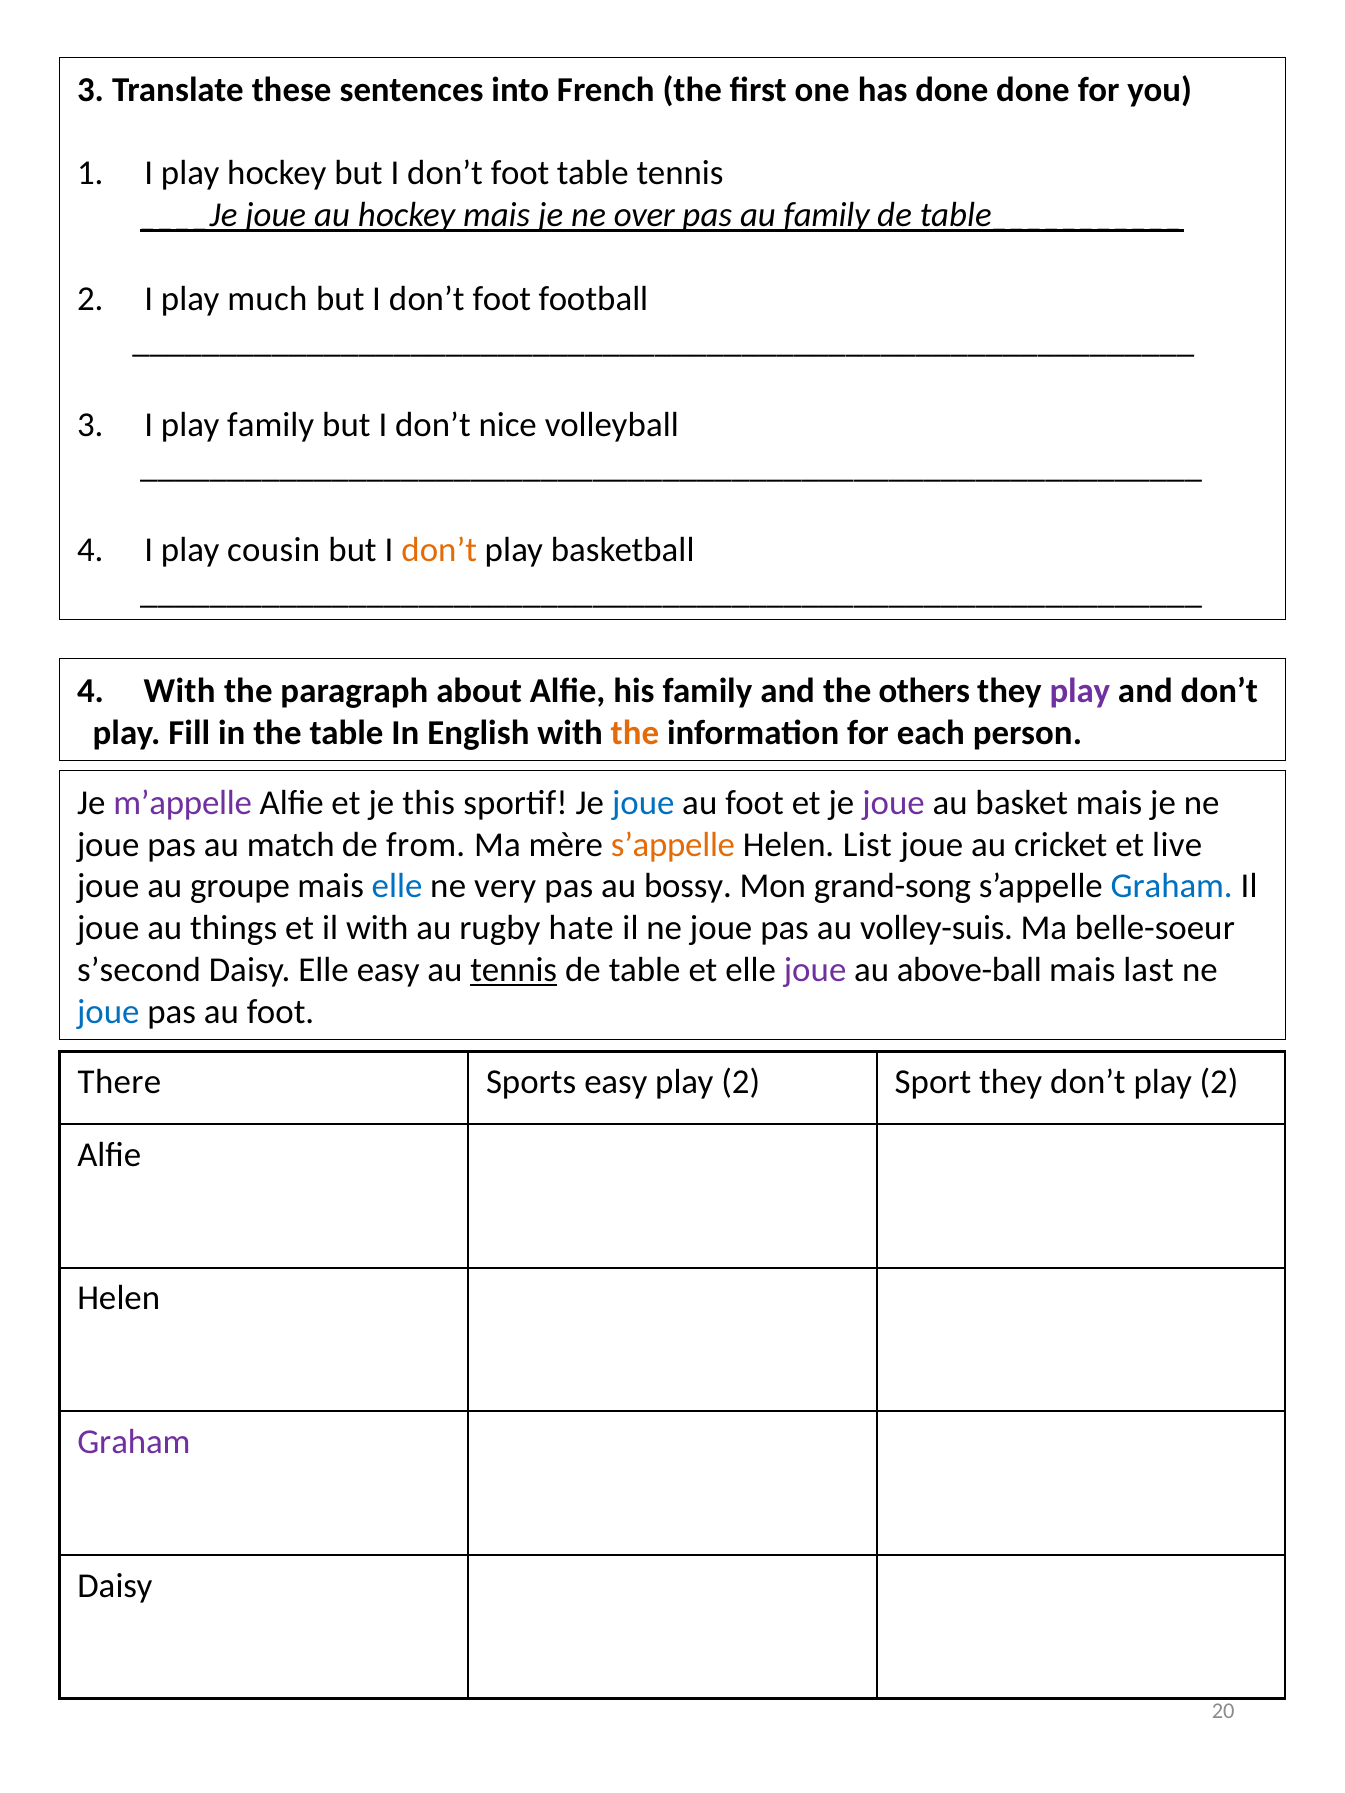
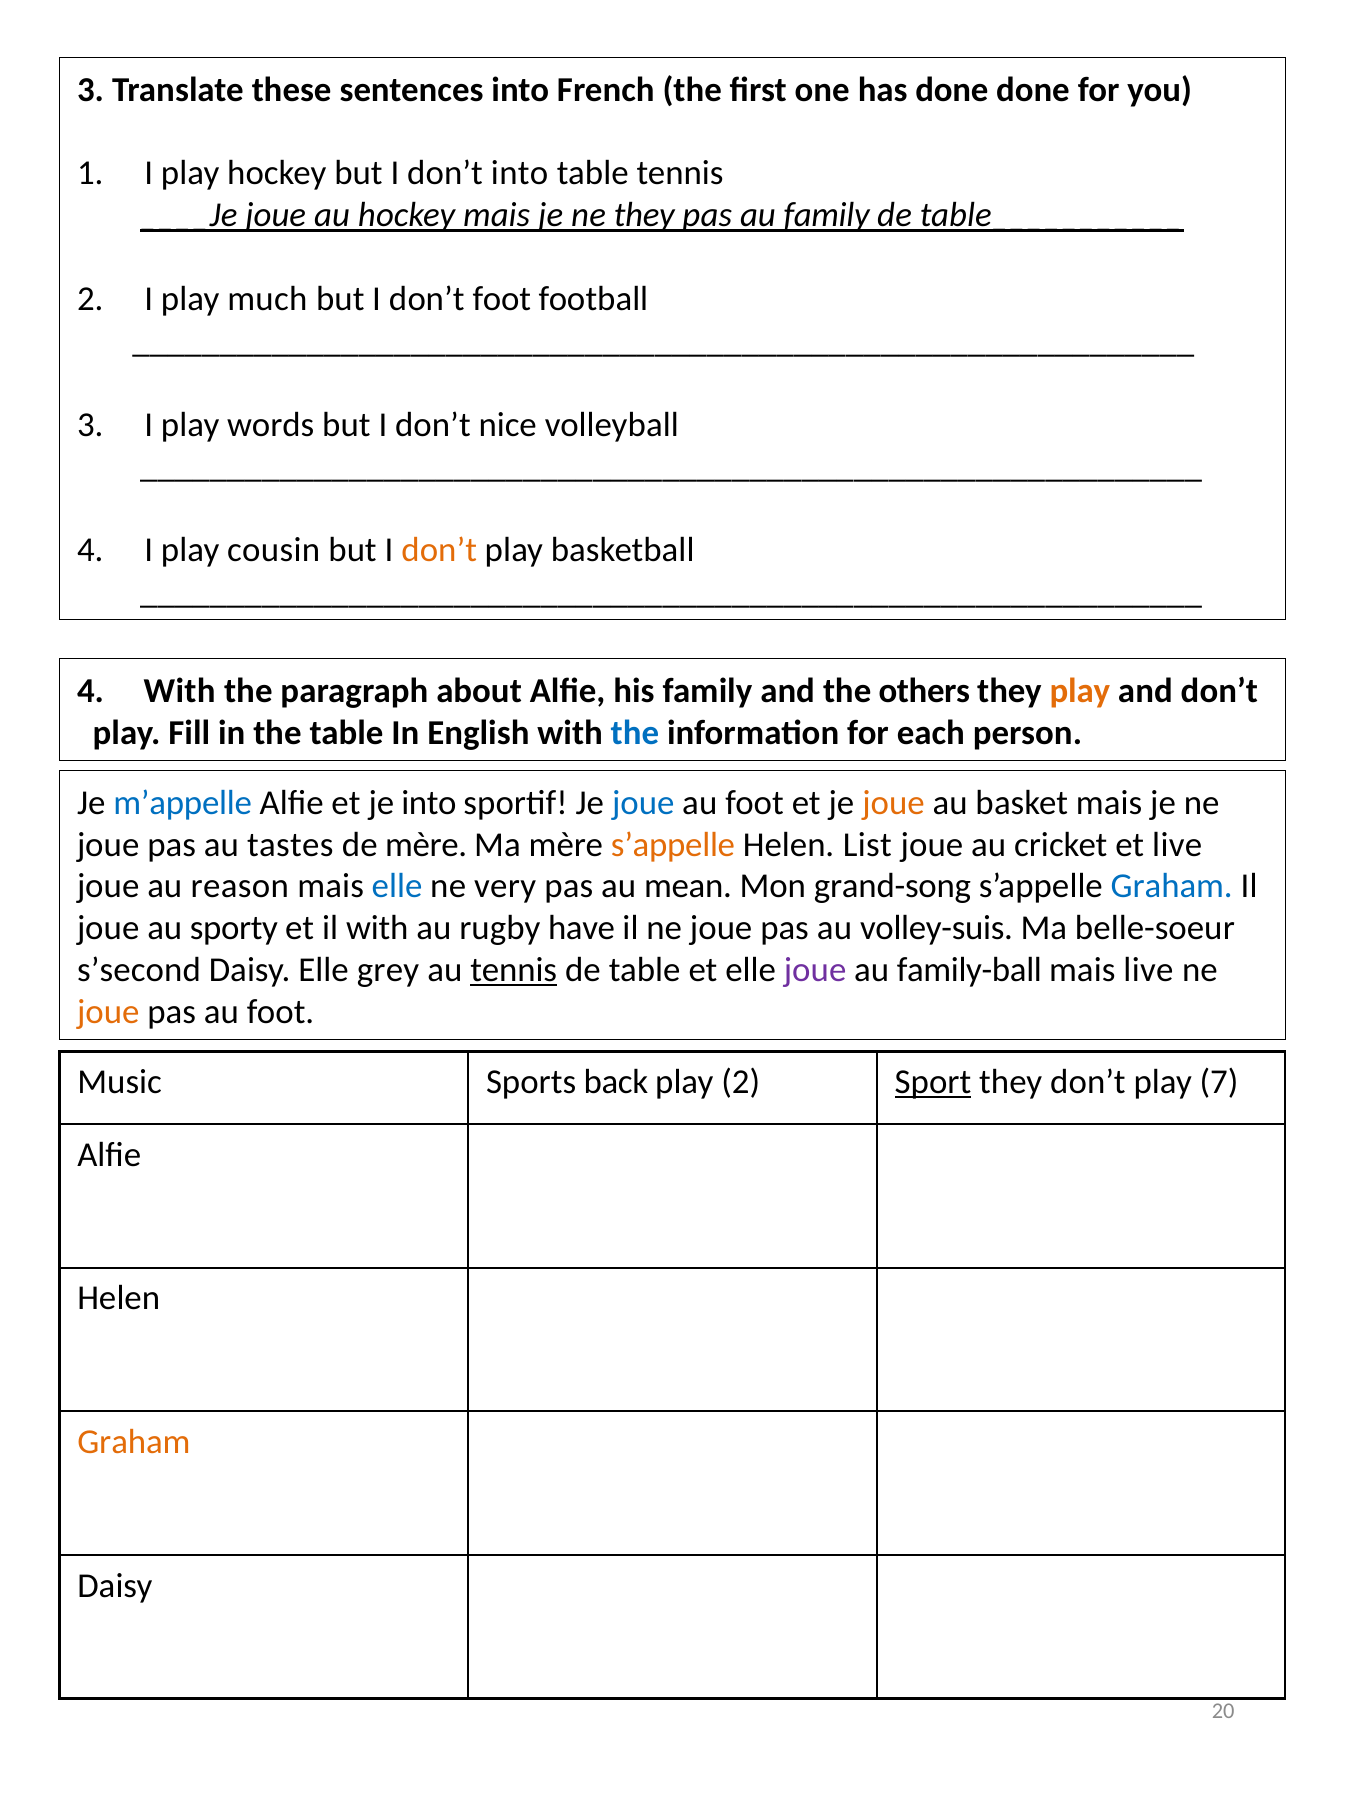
foot: foot -> into (520, 173)
ne over: over -> they (644, 215)
play family: family -> words (271, 425)
play colour: purple -> orange (1080, 691)
the colour: orange -> blue (635, 733)
m’appelle colour: purple -> blue (183, 803)
je this: this -> into (429, 803)
joue colour: purple -> orange (894, 803)
match: match -> tastes (290, 845)
de from: from -> mère (426, 845)
groupe: groupe -> reason (240, 887)
bossy: bossy -> mean (688, 887)
things: things -> sporty (234, 929)
hate: hate -> have (582, 929)
Elle easy: easy -> grey (388, 970)
above-ball: above-ball -> family-ball (969, 970)
mais last: last -> live (1148, 970)
joue colour: blue -> orange (108, 1012)
There: There -> Music (120, 1082)
Sports easy: easy -> back (616, 1082)
Sport underline: none -> present (933, 1082)
don’t play 2: 2 -> 7 (1219, 1082)
Graham colour: purple -> orange (134, 1442)
